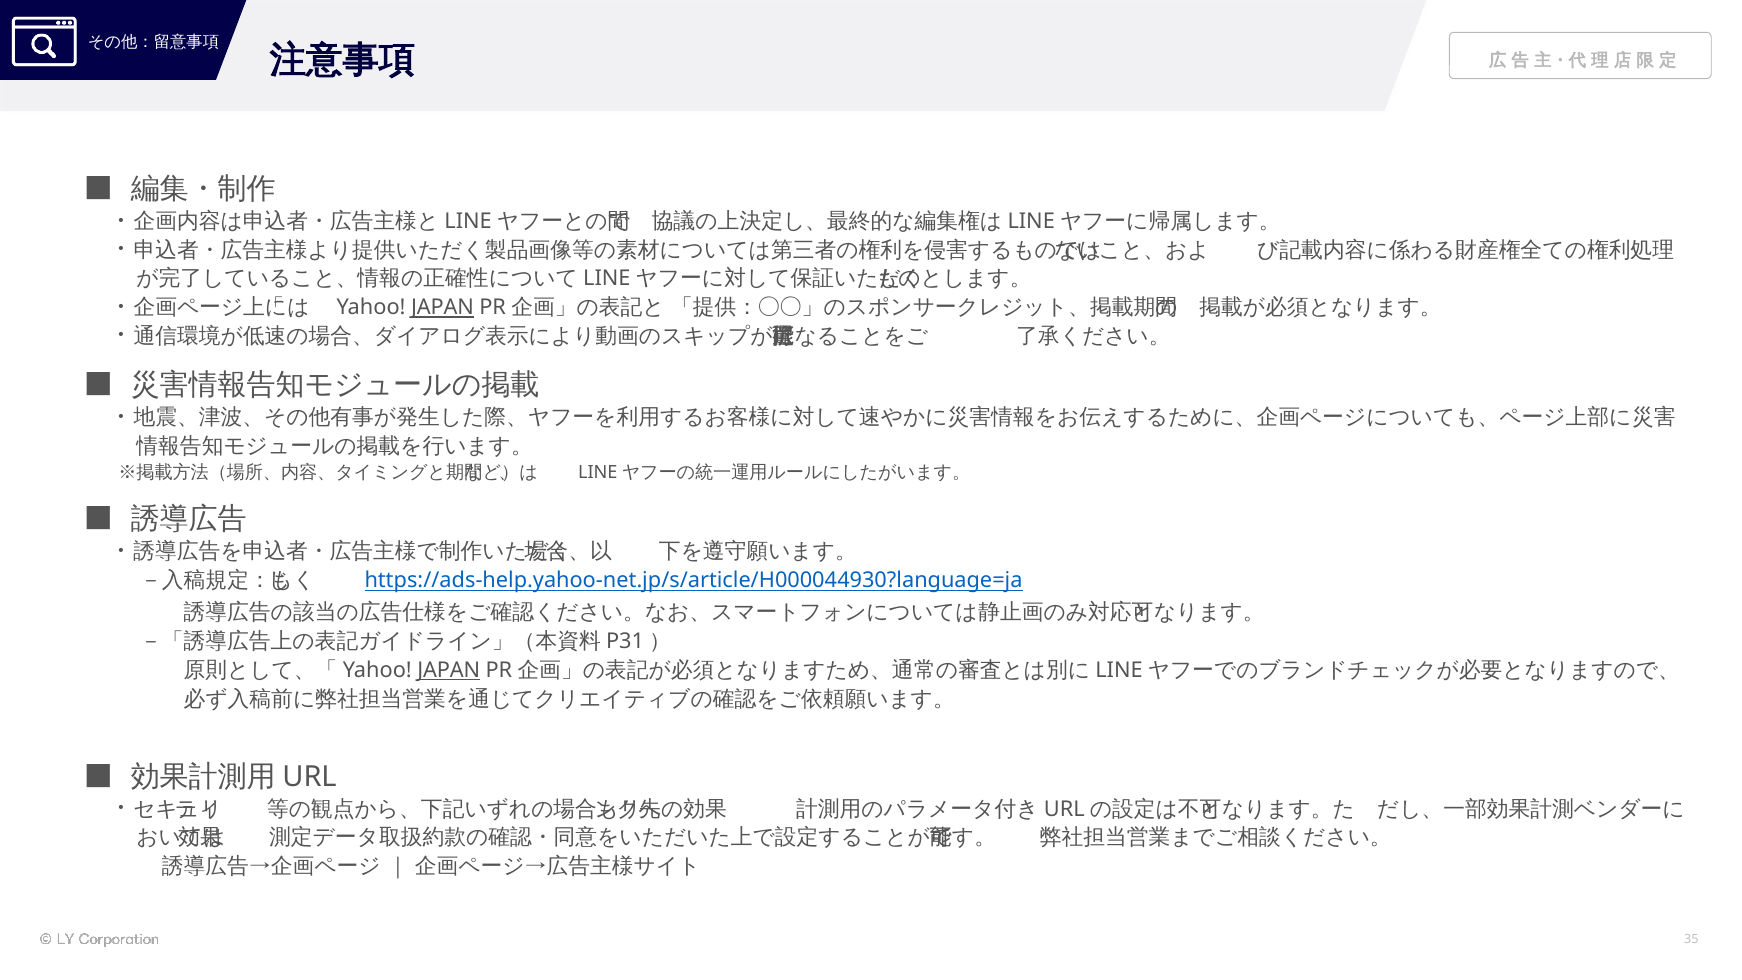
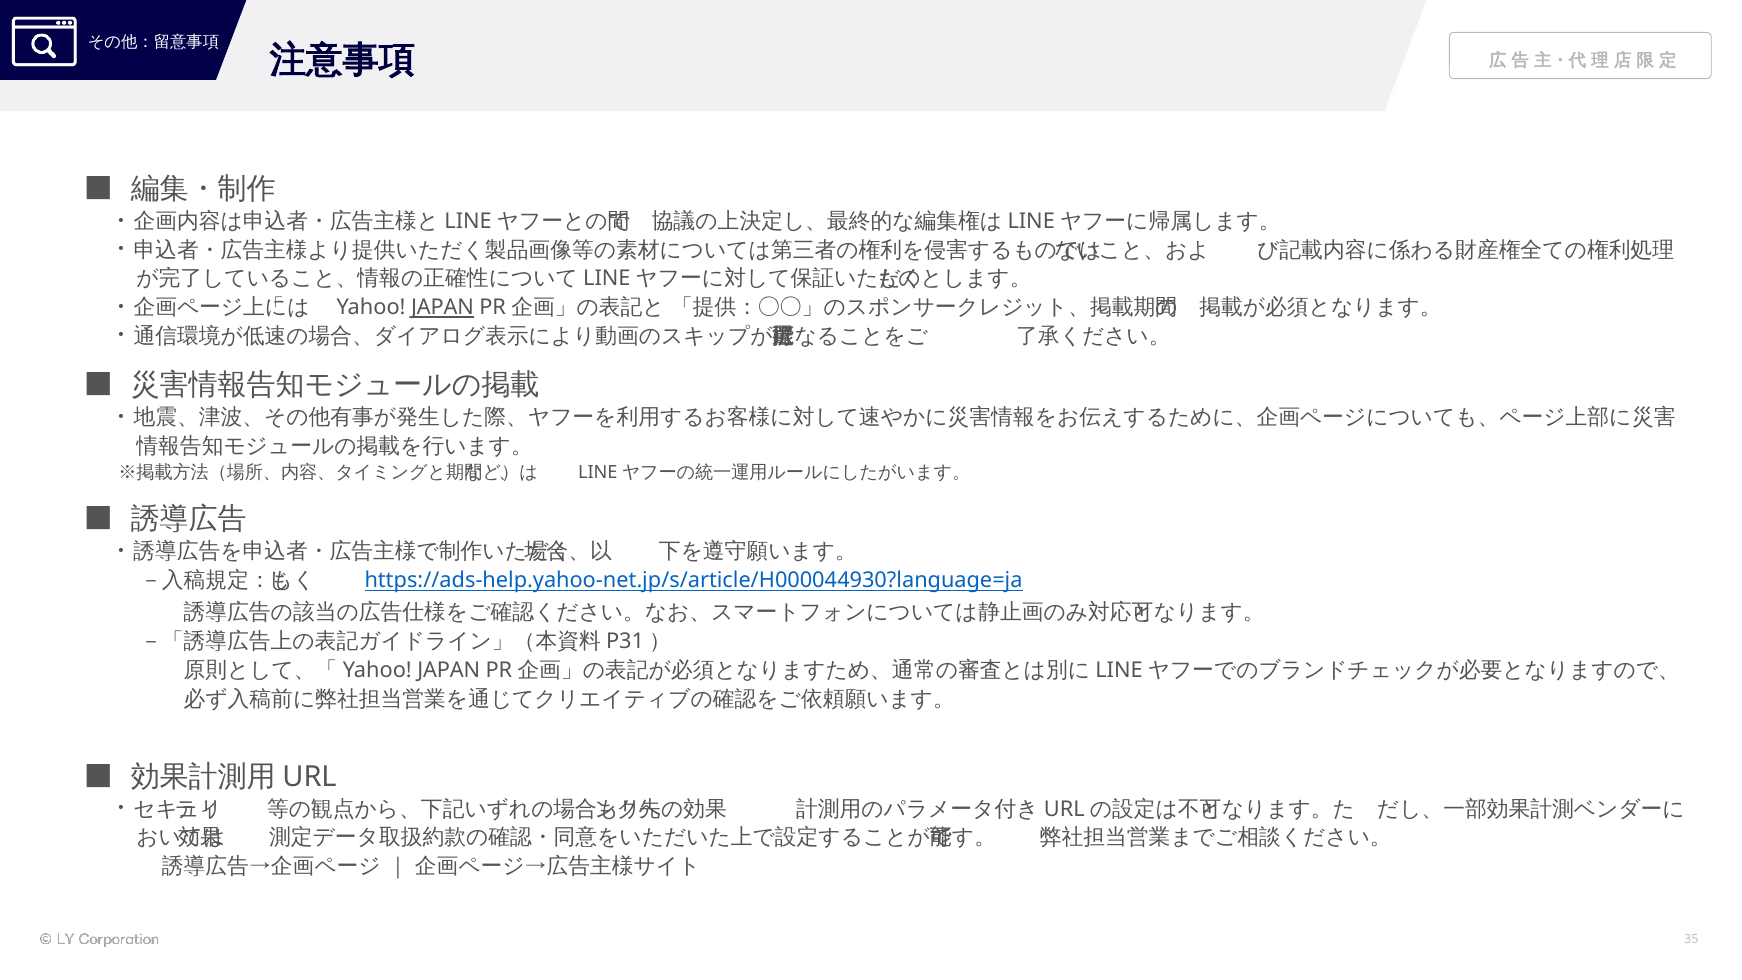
JAPAN underline: present -> none (449, 670)
